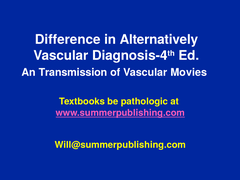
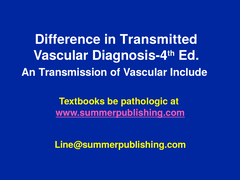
Alternatively: Alternatively -> Transmitted (159, 40)
Movies: Movies -> Include (189, 72)
Will@summerpublishing.com: Will@summerpublishing.com -> Line@summerpublishing.com (120, 145)
